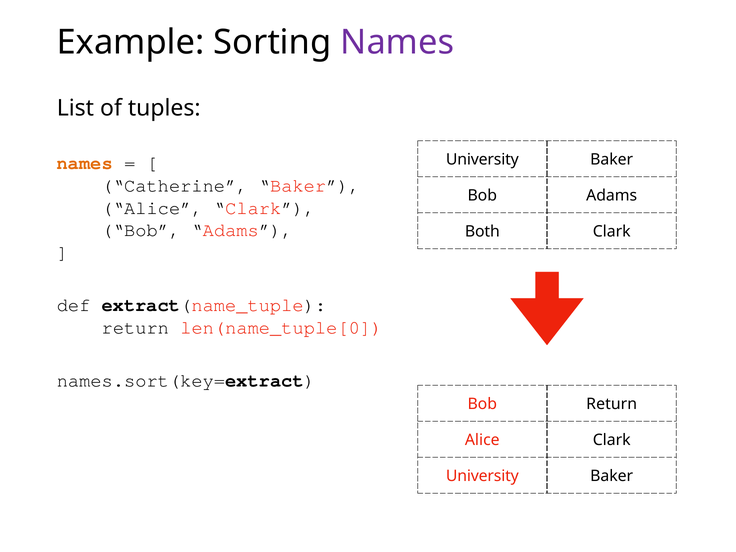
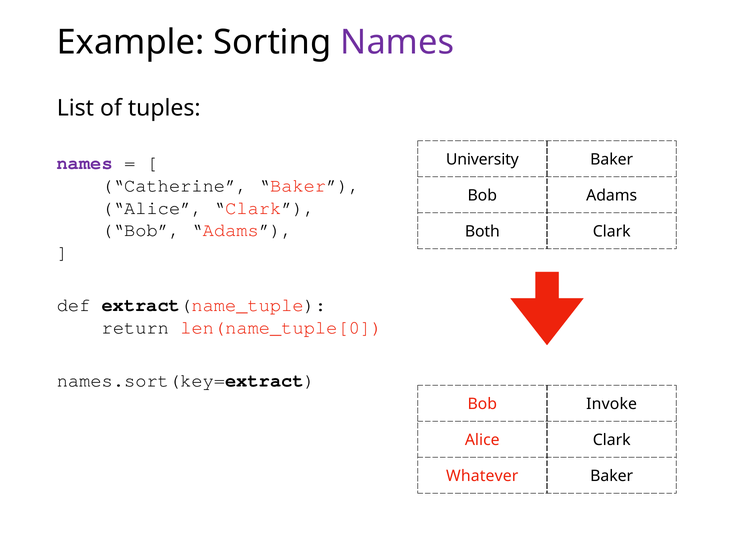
names colour: orange -> purple (85, 163)
Bob Return: Return -> Invoke (612, 404)
University: University -> Whatever (482, 476)
